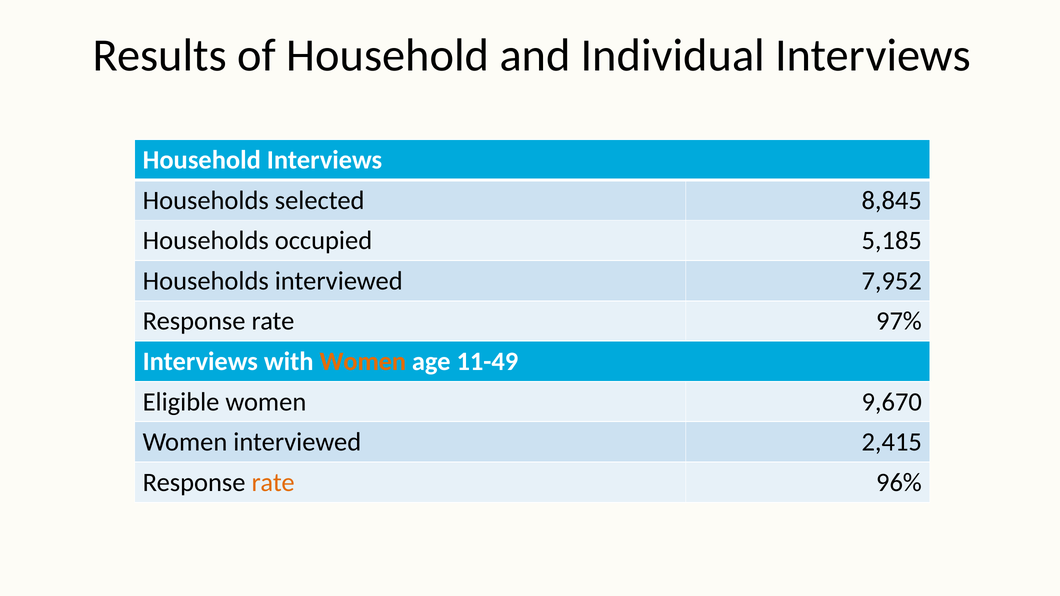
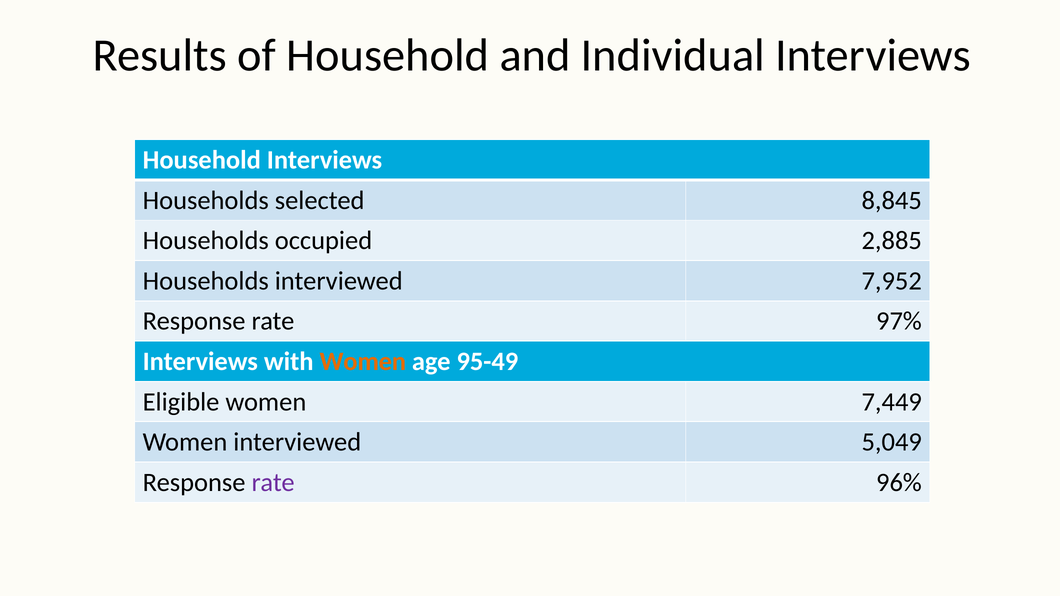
5,185: 5,185 -> 2,885 (892, 241)
11-49: 11-49 -> 95-49 (487, 362)
9,670: 9,670 -> 7,449 (892, 402)
2,415: 2,415 -> 5,049 (892, 442)
rate colour: orange -> purple (273, 483)
